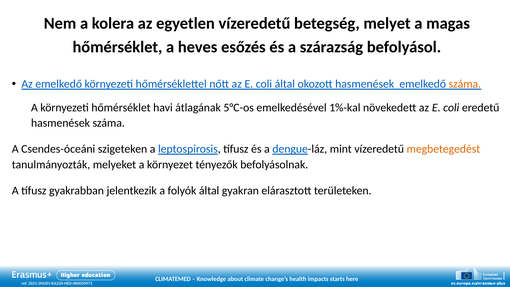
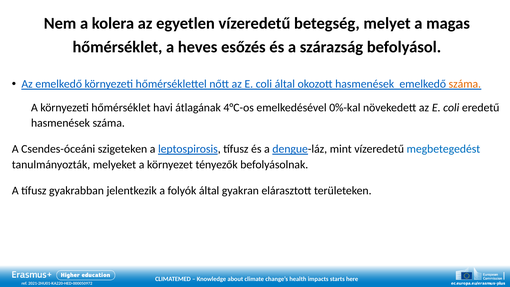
5°C-os: 5°C-os -> 4°C-os (239, 108)
1%-kal: 1%-kal -> 0%-kal (345, 108)
megbetegedést colour: orange -> blue (443, 149)
